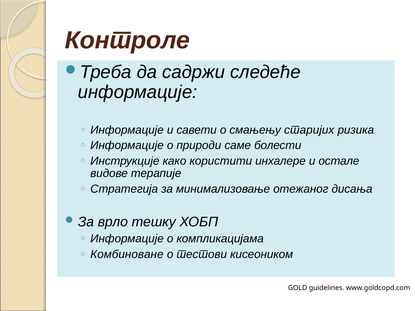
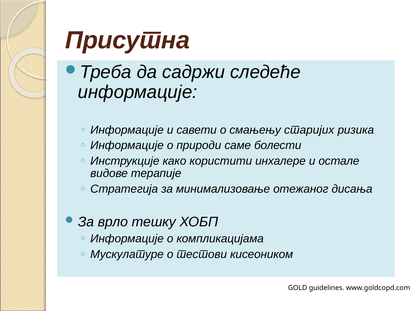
Контроле: Контроле -> Присутна (127, 40)
Комбиноване: Комбиноване -> Мускулатуре (127, 255)
